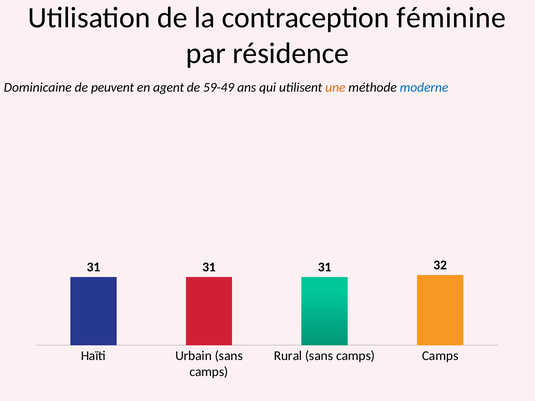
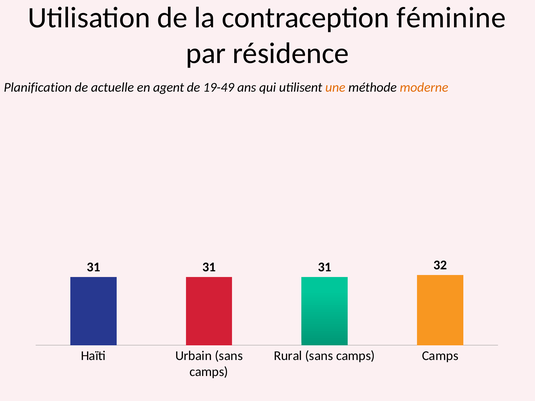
Dominicaine: Dominicaine -> Planification (38, 87)
peuvent: peuvent -> actuelle (112, 87)
59-49: 59-49 -> 19-49 (219, 87)
moderne colour: blue -> orange (424, 87)
